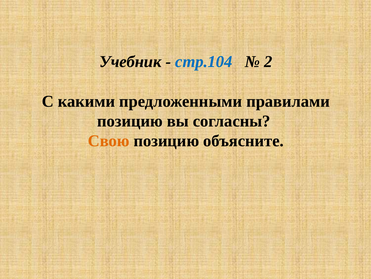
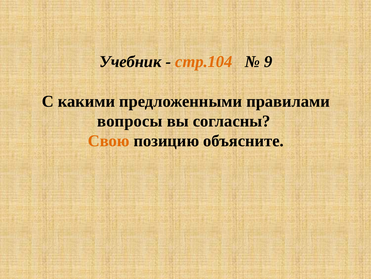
стр.104 colour: blue -> orange (204, 61)
2: 2 -> 9 (268, 61)
позицию: позицию -> вопросы (130, 121)
